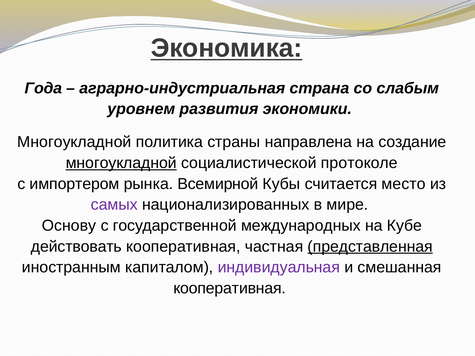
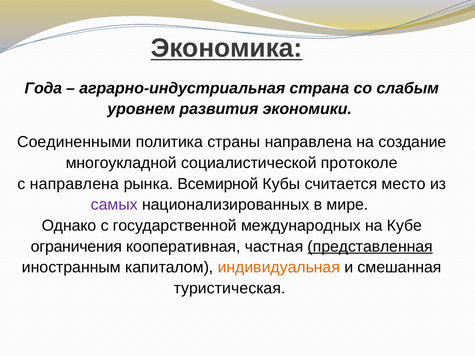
Многоукладной: Многоукладной -> Соединенными (74, 142)
многоукладной underline: present -> none (121, 163)
с импортером: импортером -> направлена (74, 184)
Основу: Основу -> Однако (69, 226)
действовать: действовать -> ограничения (76, 247)
индивидуальная colour: purple -> orange (279, 268)
кооперативная: кооперативная -> туристическая (230, 288)
